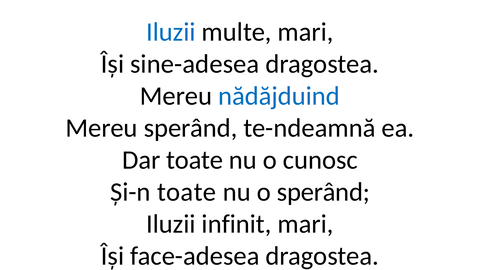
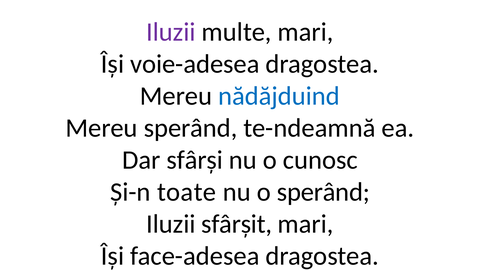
Iluzii colour: blue -> purple (171, 32)
sine-adesea: sine-adesea -> voie-adesea (195, 64)
Dar toate: toate -> sfârși (195, 160)
infinit: infinit -> sfârșit (237, 224)
